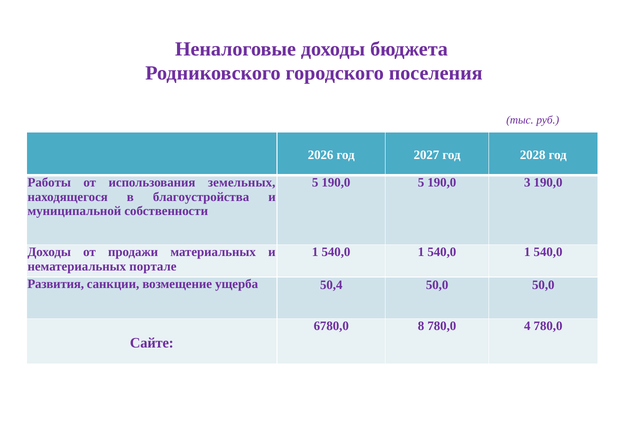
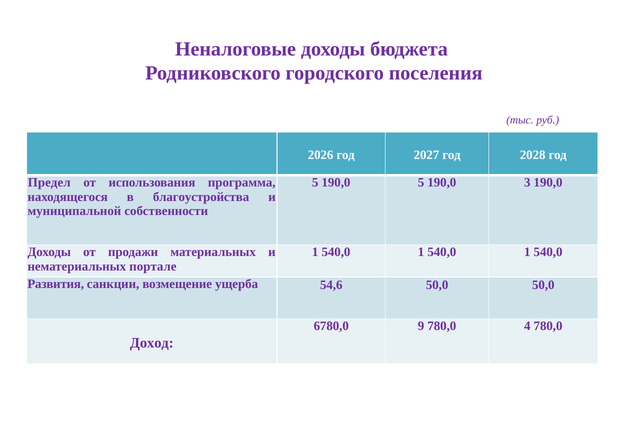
Работы: Работы -> Предел (49, 183)
земельных: земельных -> программа (242, 183)
50,4: 50,4 -> 54,6 (331, 285)
8: 8 -> 9 (421, 326)
Сайте: Сайте -> Доход (152, 343)
